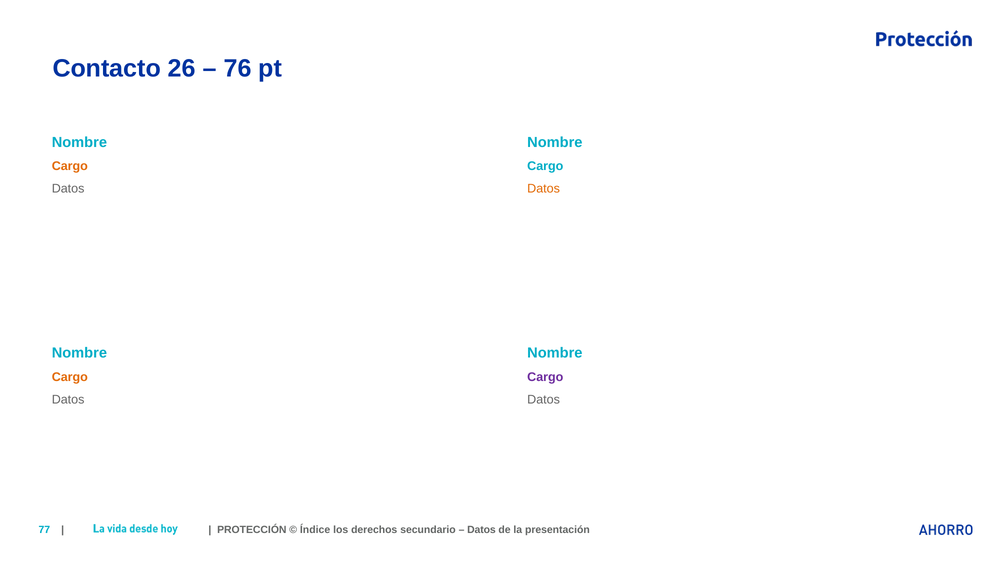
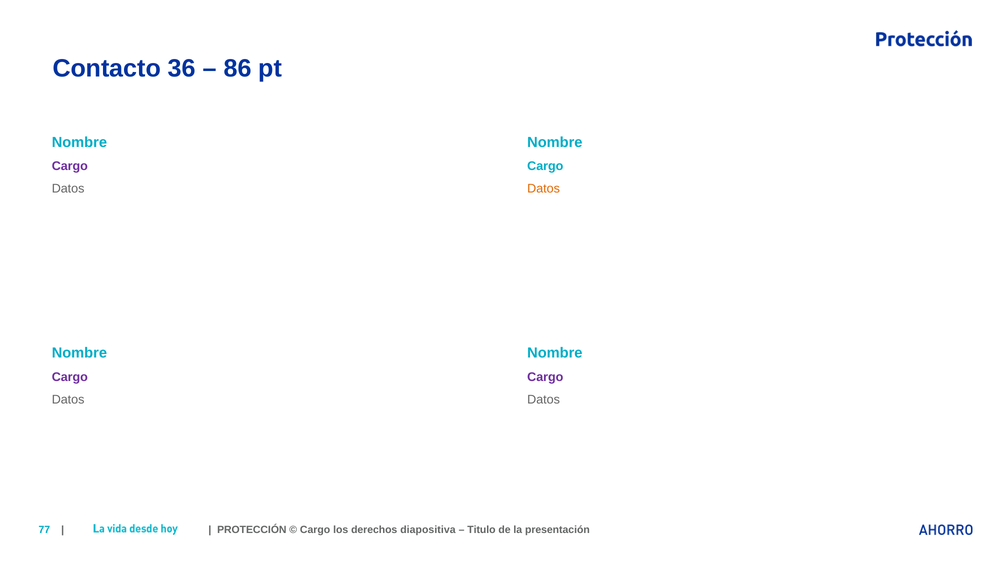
26: 26 -> 36 (182, 69)
76: 76 -> 86 (238, 69)
Cargo colour: orange -> purple (70, 166)
Cargo colour: orange -> purple (70, 377)
Índice: Índice -> Cargo (315, 531)
secundario: secundario -> diapositiva (428, 531)
Datos: Datos -> Titulo (481, 531)
